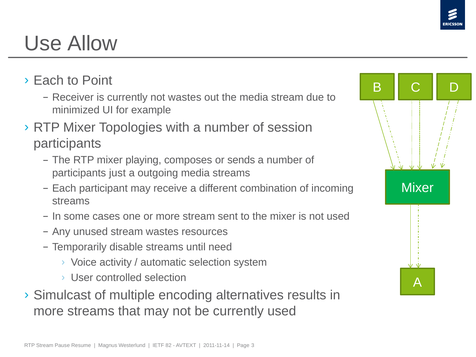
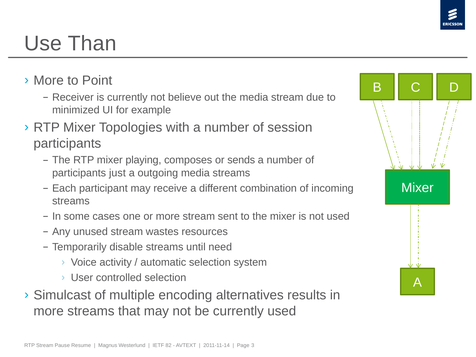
Allow: Allow -> Than (92, 44)
Each: Each -> More (49, 81)
not wastes: wastes -> believe (185, 97)
